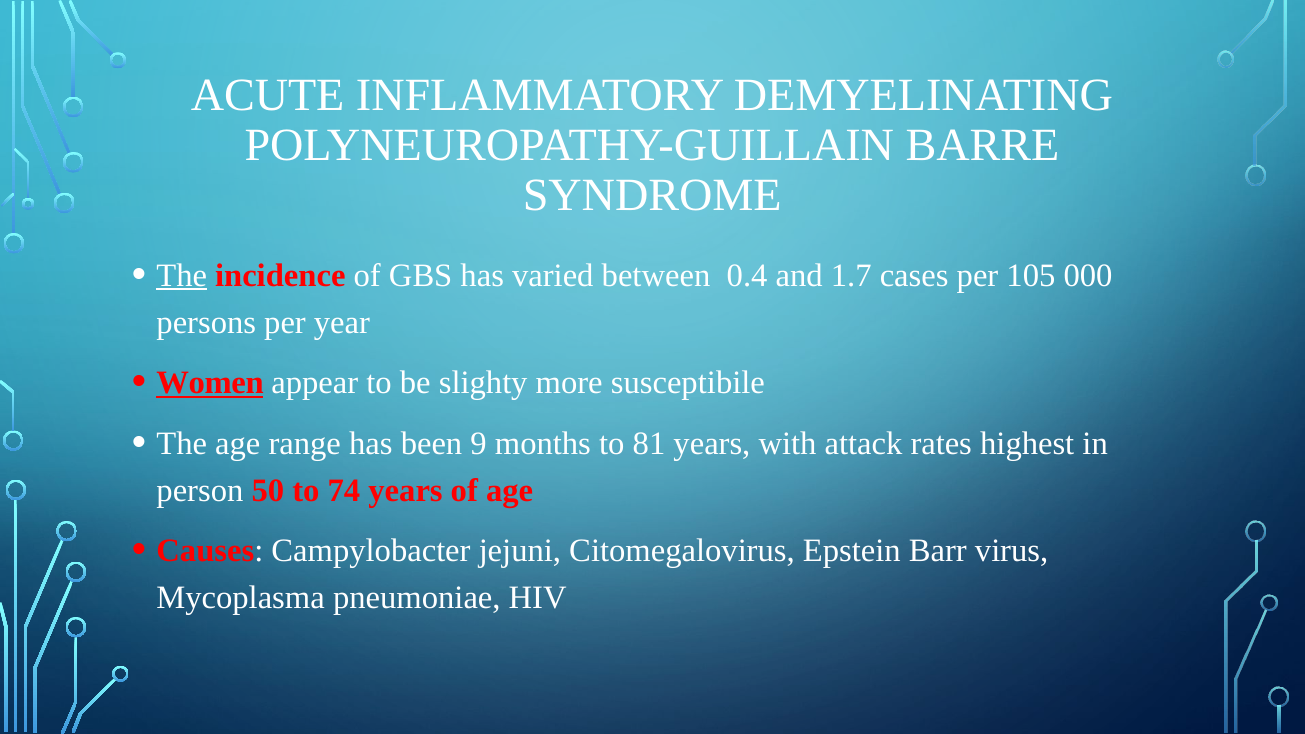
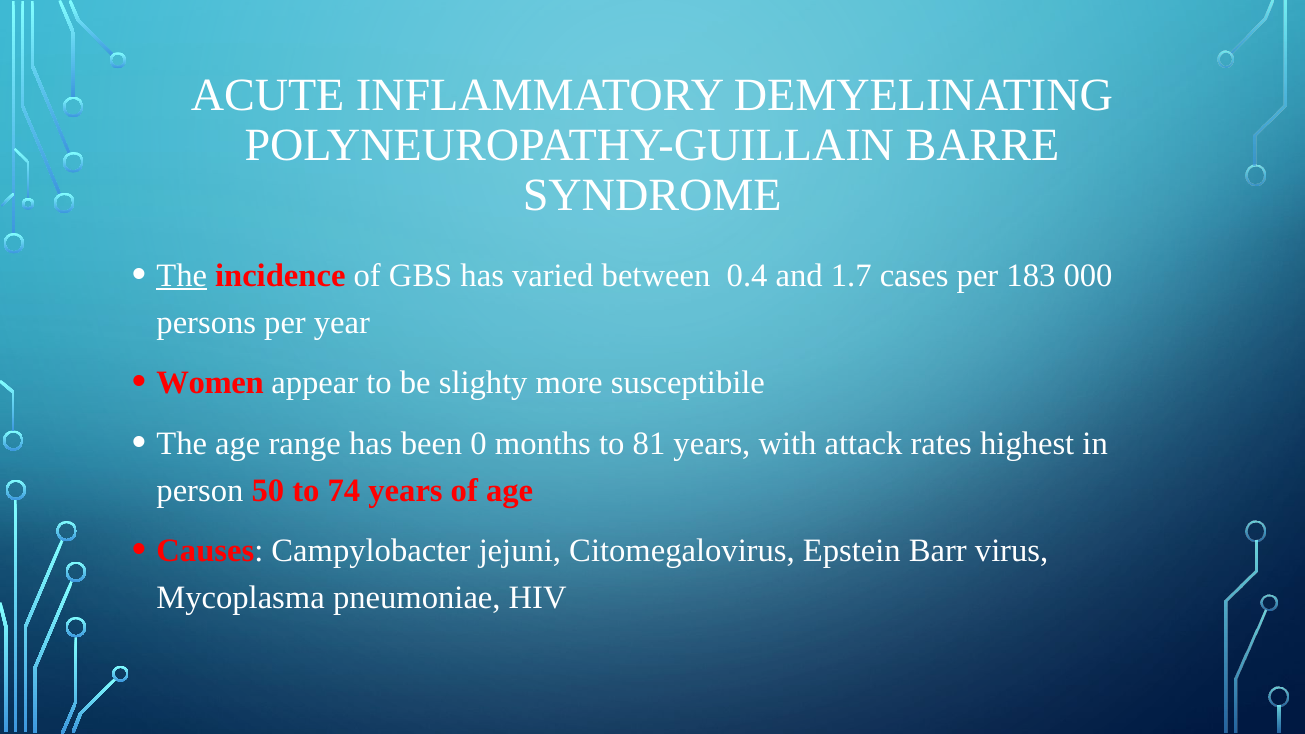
105: 105 -> 183 (1031, 275)
Women underline: present -> none (210, 383)
9: 9 -> 0 (479, 443)
